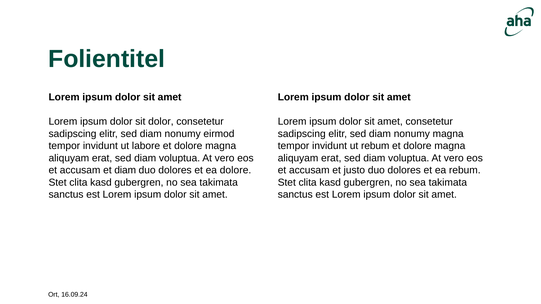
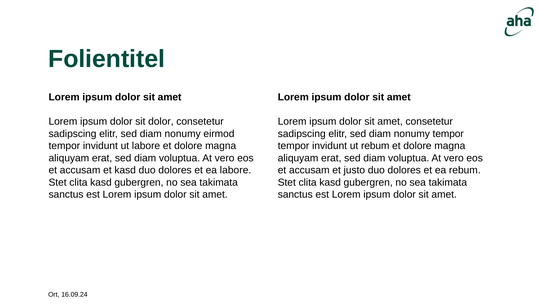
nonumy magna: magna -> tempor (448, 134)
et diam: diam -> kasd (125, 170)
ea dolore: dolore -> labore (236, 170)
